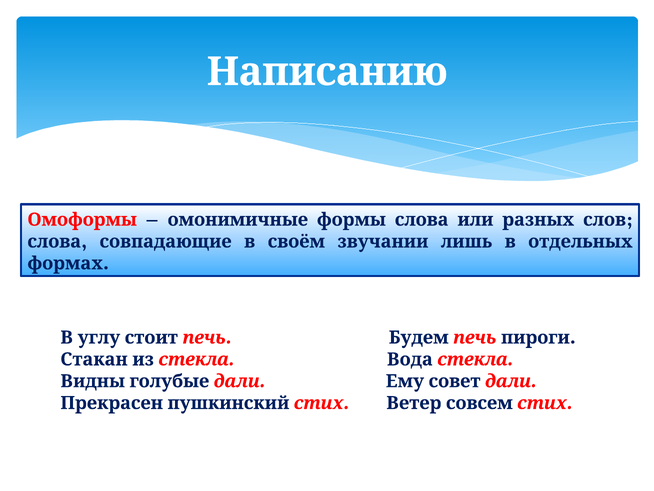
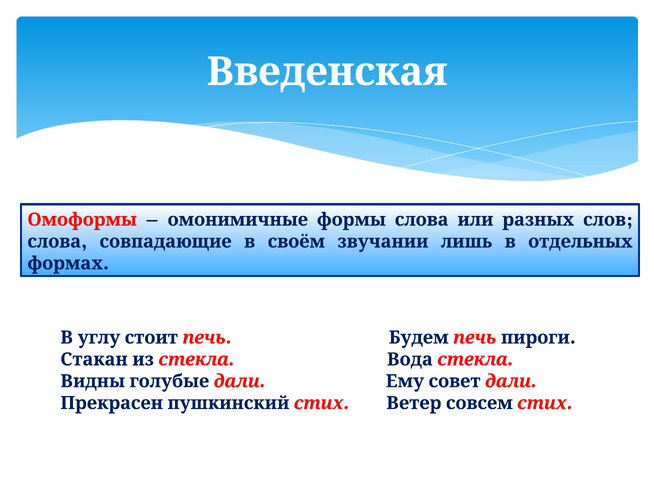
Написанию: Написанию -> Введенская (327, 72)
